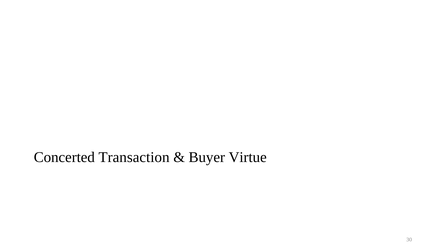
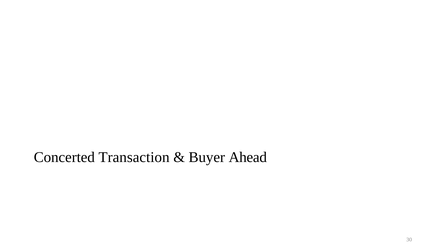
Virtue: Virtue -> Ahead (248, 157)
